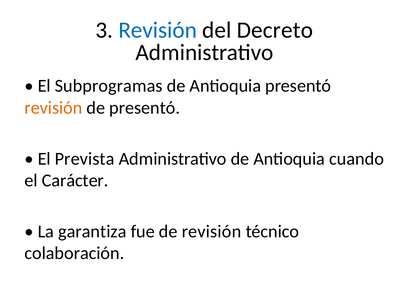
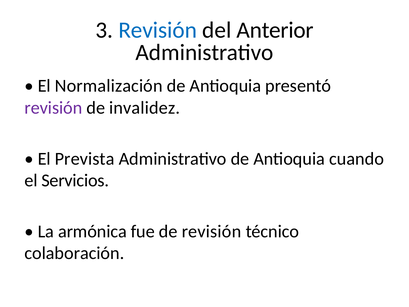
Decreto: Decreto -> Anterior (275, 30)
Subprogramas: Subprogramas -> Normalización (109, 86)
revisión colour: orange -> purple (53, 108)
de presentó: presentó -> invalidez (145, 108)
Carácter: Carácter -> Servicios (75, 180)
garantiza: garantiza -> armónica (92, 231)
